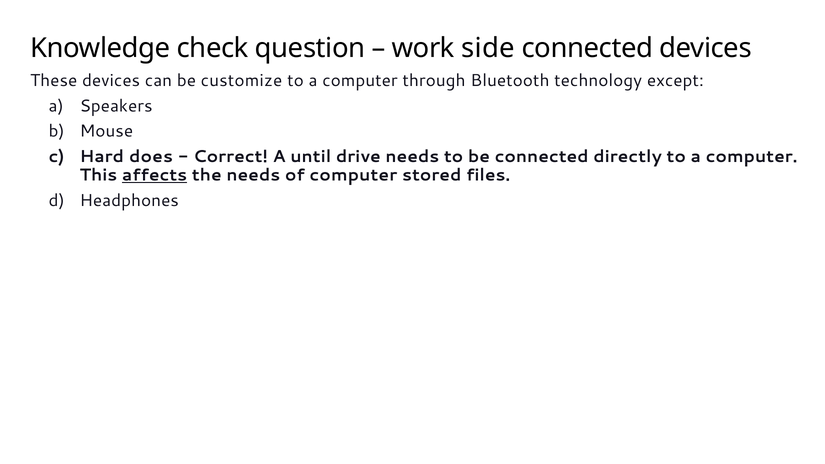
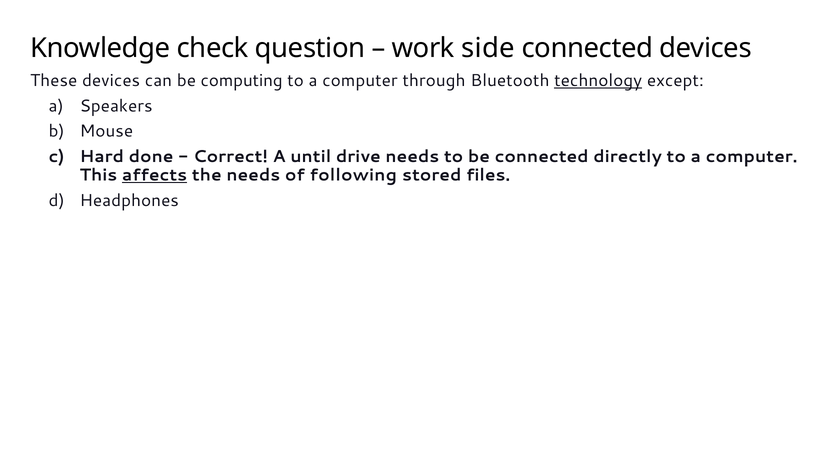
customize: customize -> computing (242, 80)
technology underline: none -> present (598, 80)
does: does -> done (151, 157)
of computer: computer -> following (353, 175)
